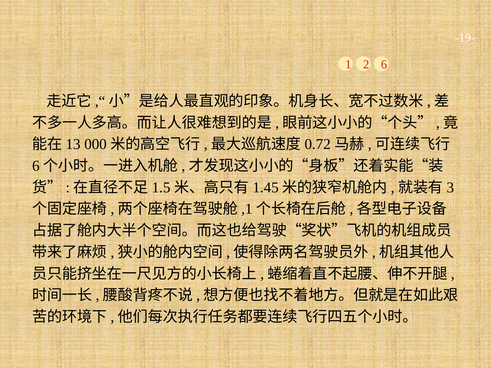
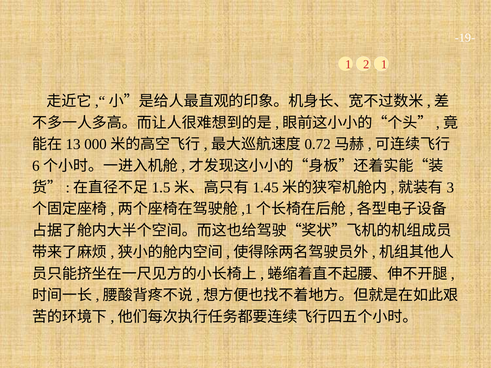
2 6: 6 -> 1 (384, 65)
